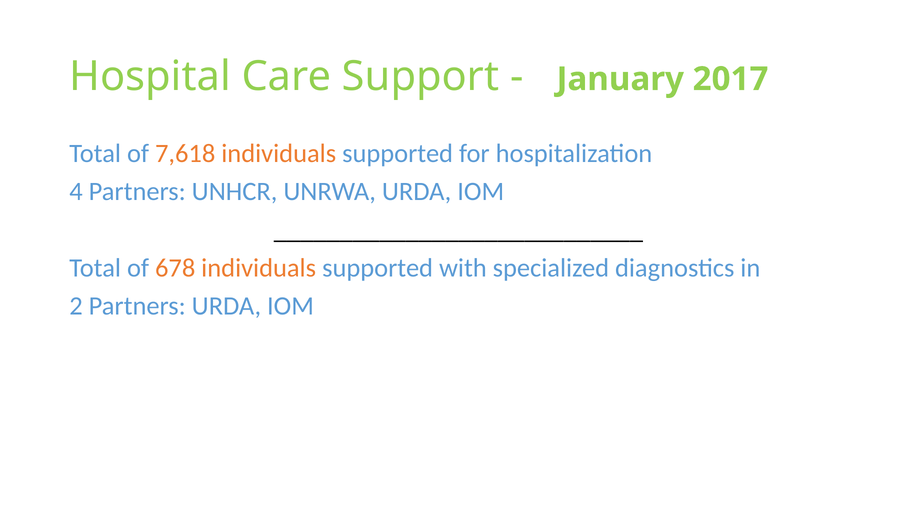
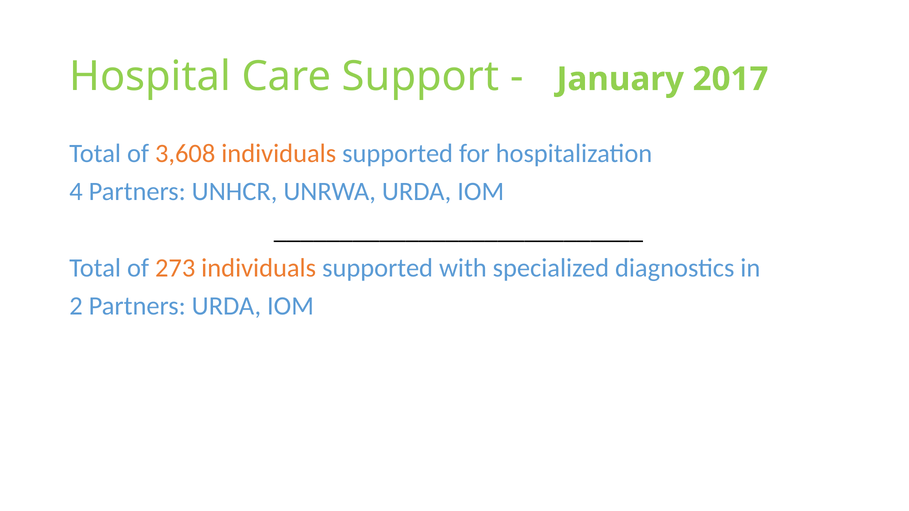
7,618: 7,618 -> 3,608 (185, 154)
678: 678 -> 273 (175, 268)
